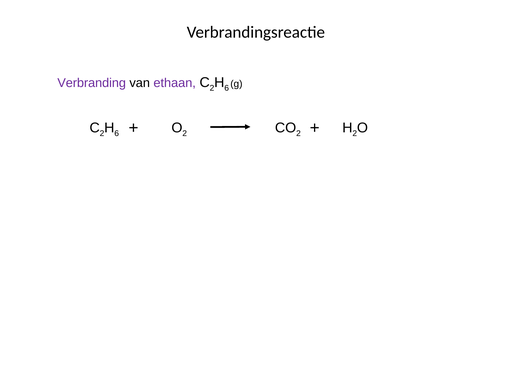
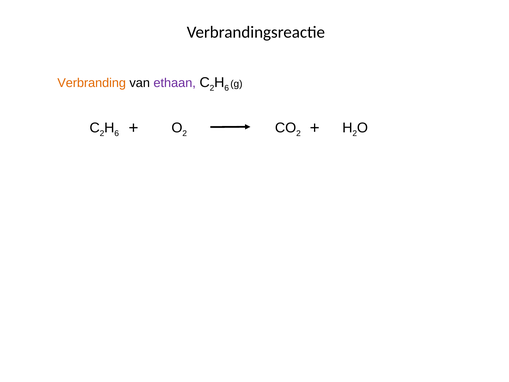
Verbranding colour: purple -> orange (92, 83)
